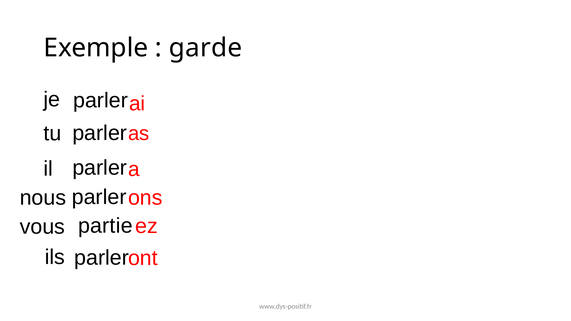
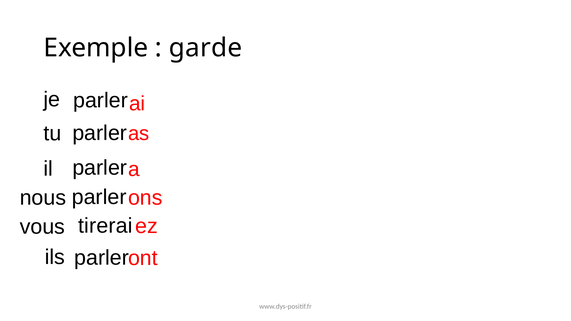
partie: partie -> tirerai (105, 226)
